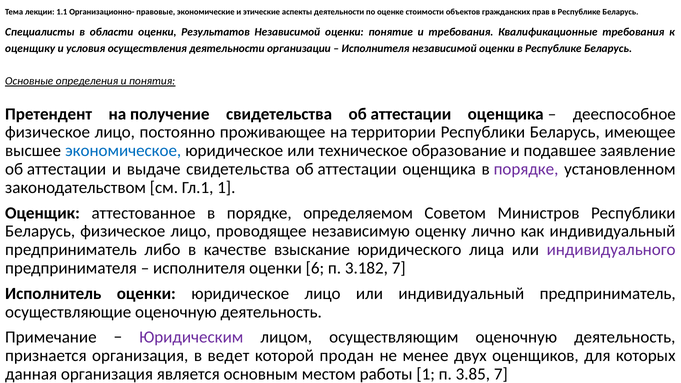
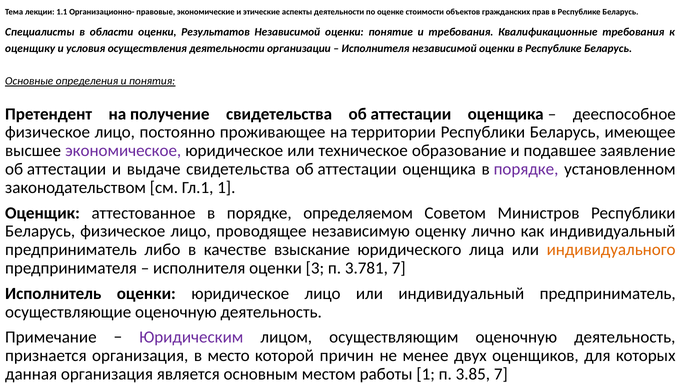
экономическое colour: blue -> purple (123, 151)
индивидуального colour: purple -> orange (611, 250)
6: 6 -> 3 (315, 268)
3.182: 3.182 -> 3.781 (366, 268)
ведет: ведет -> место (229, 356)
продан: продан -> причин (347, 356)
